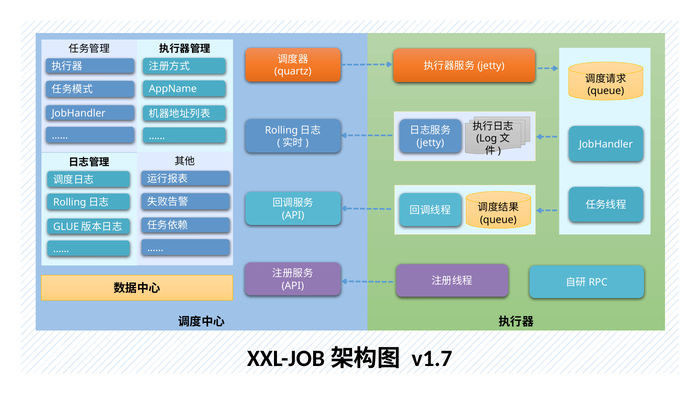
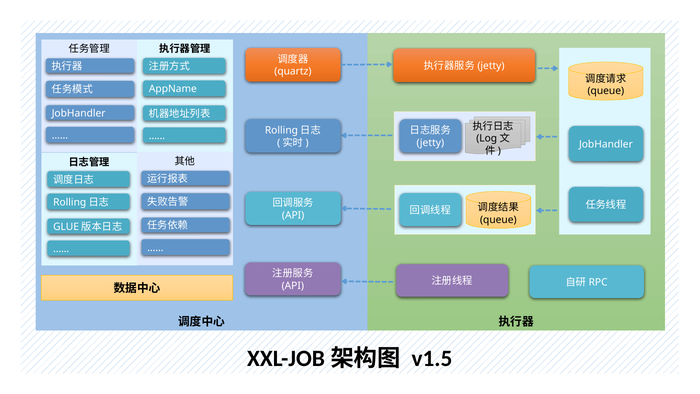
v1.7: v1.7 -> v1.5 (432, 358)
